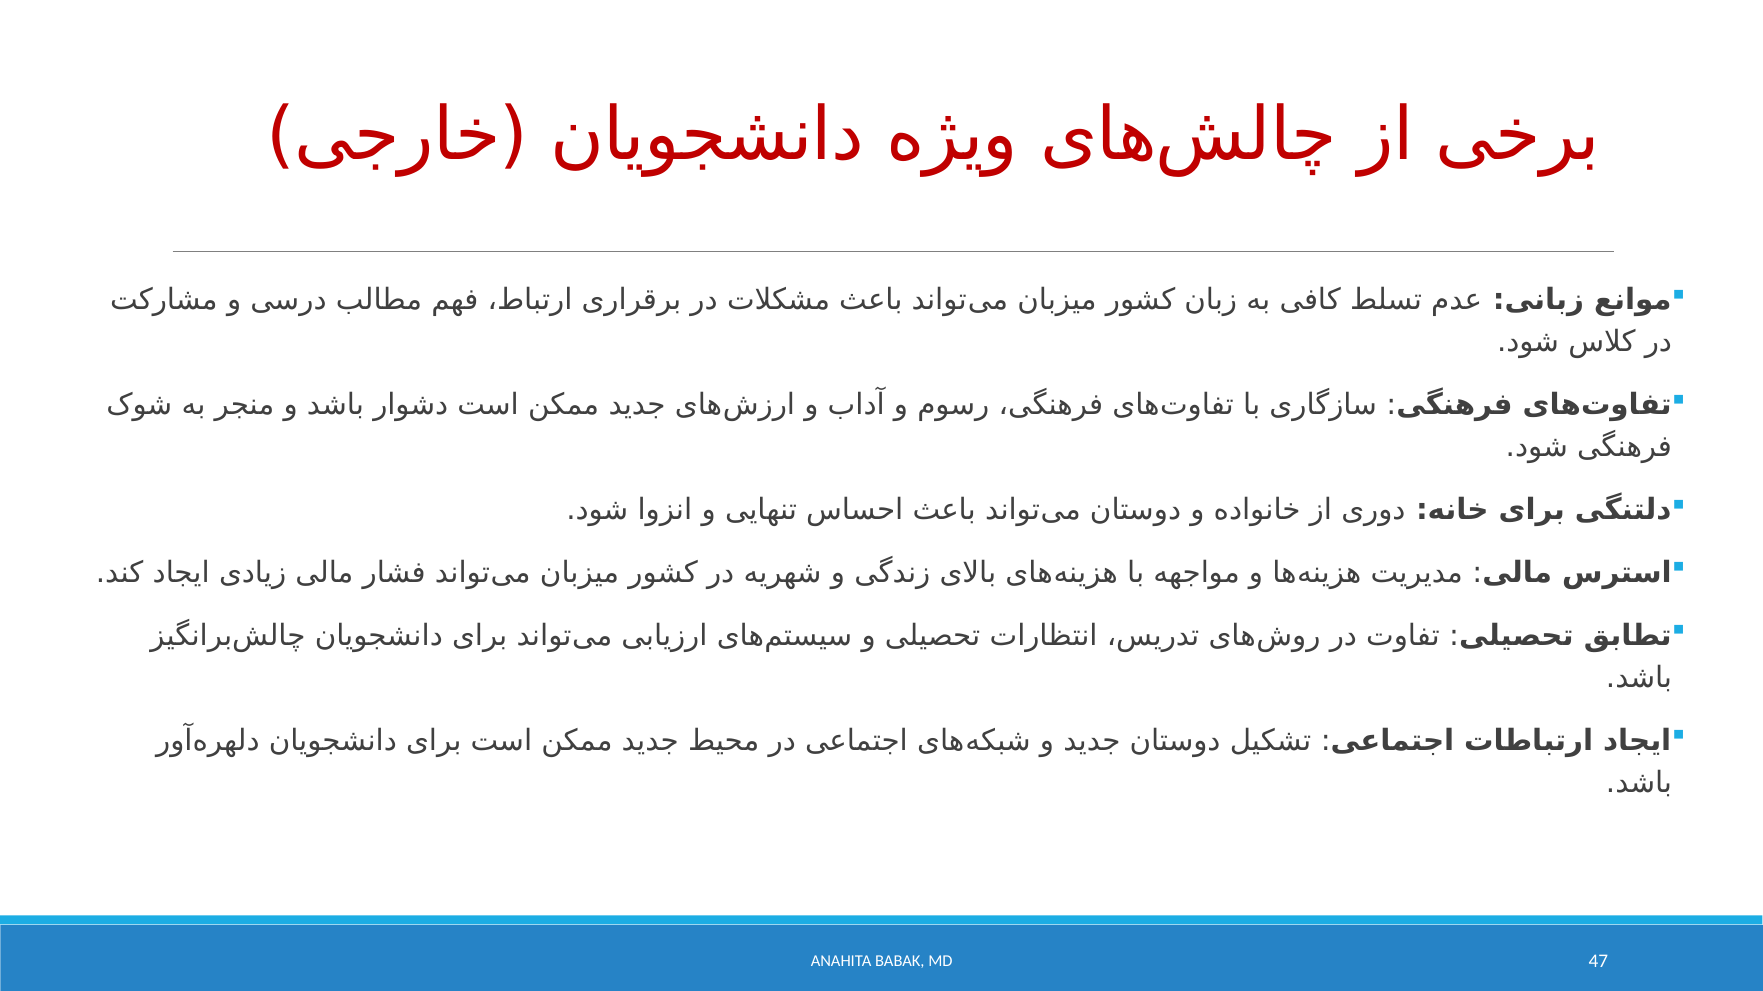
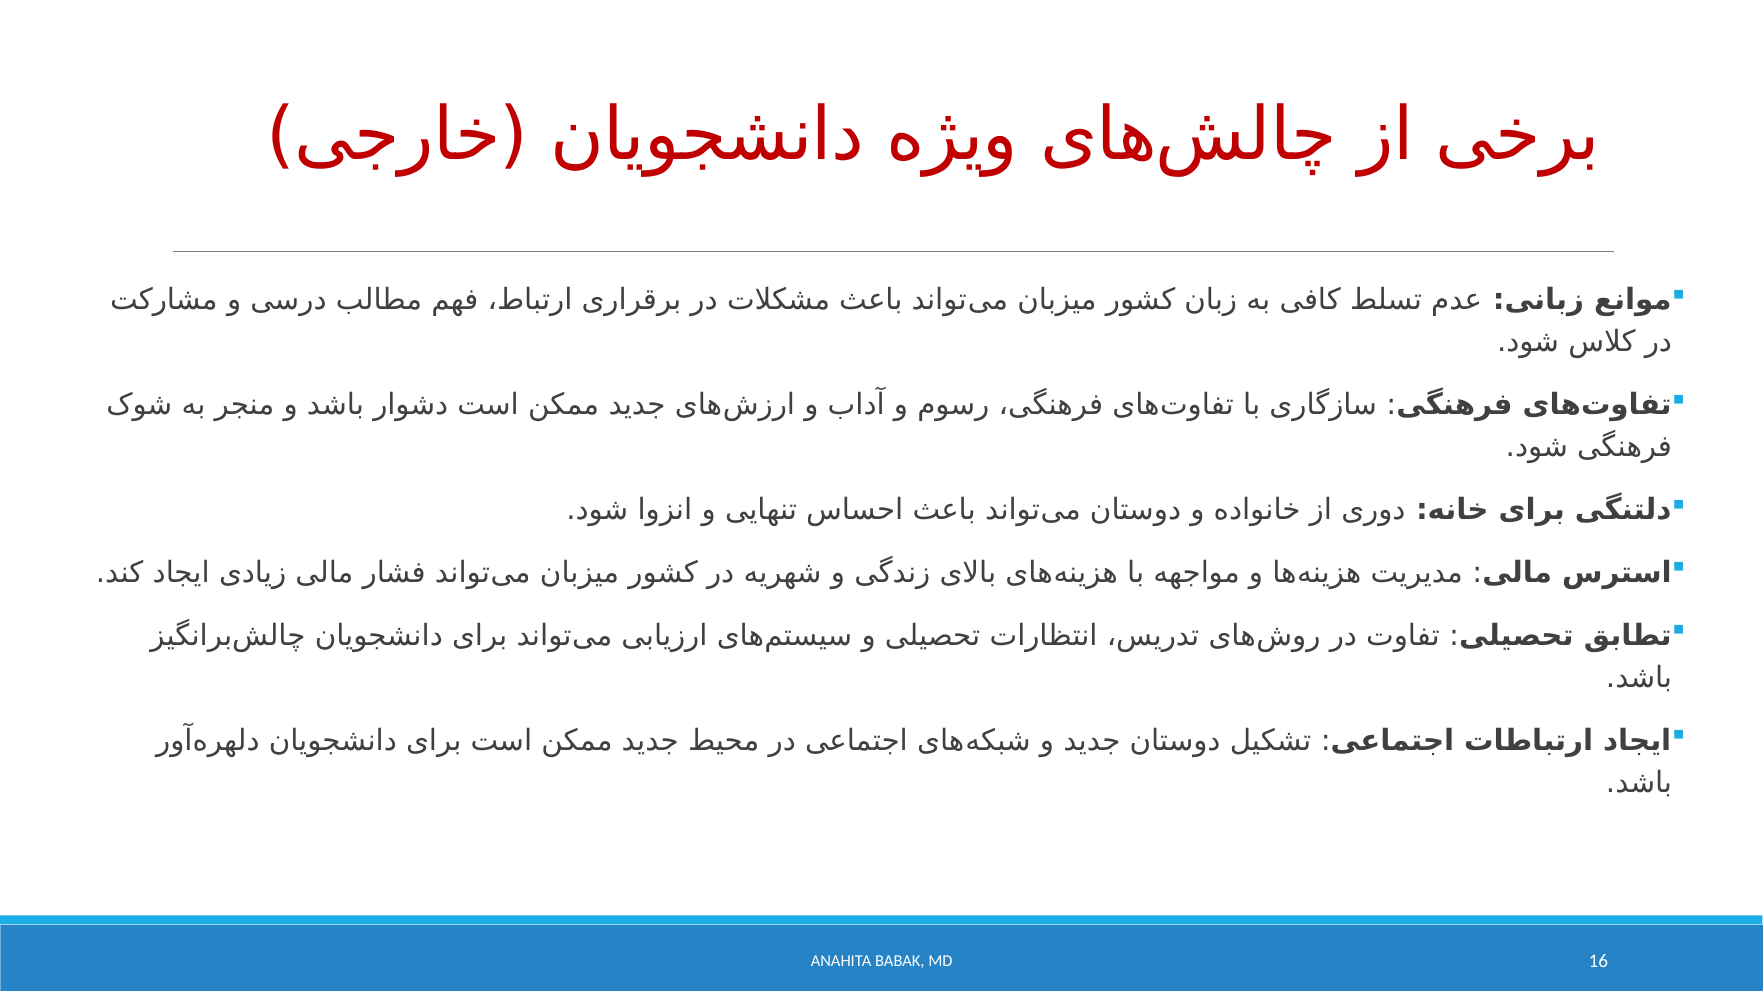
47: 47 -> 16 (1598, 962)
